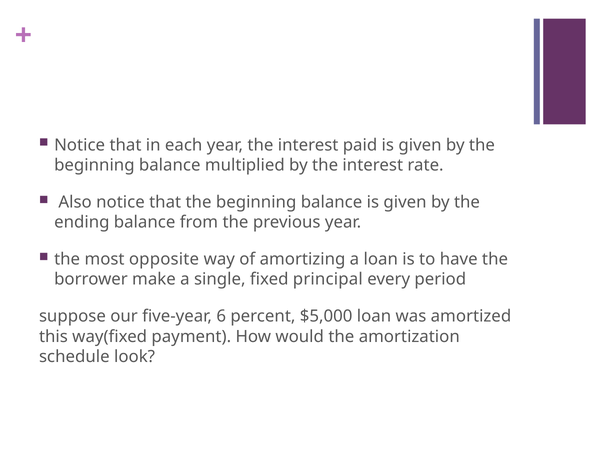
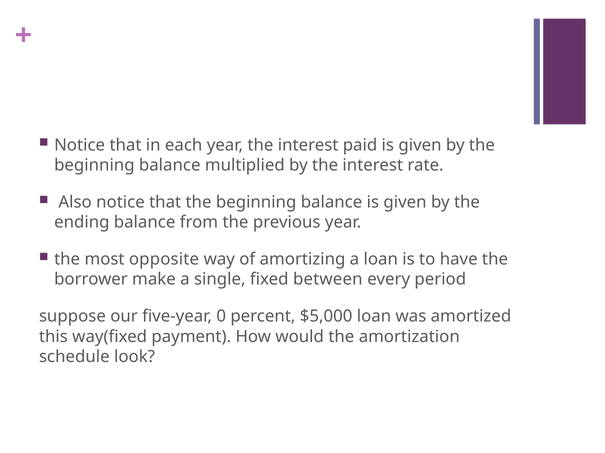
principal: principal -> between (328, 280)
6: 6 -> 0 (221, 317)
